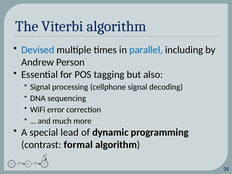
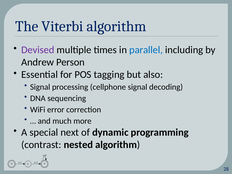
Devised colour: blue -> purple (38, 50)
lead: lead -> next (70, 132)
formal: formal -> nested (78, 145)
